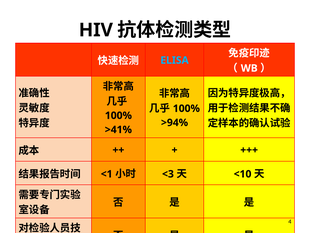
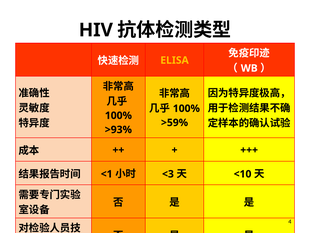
ELISA colour: light blue -> yellow (175, 60)
>94%: >94% -> >59% (175, 122)
>41%: >41% -> >93% (118, 129)
